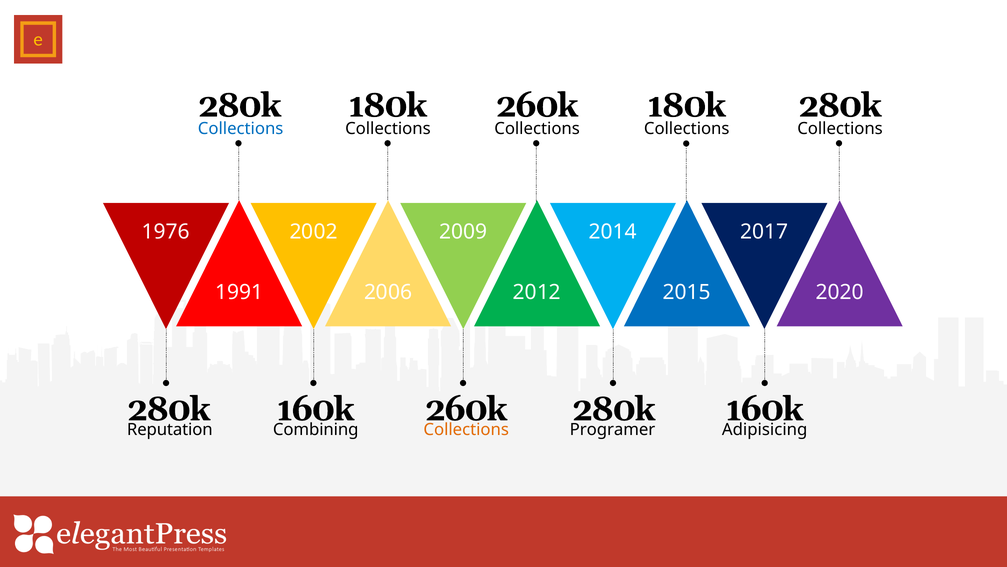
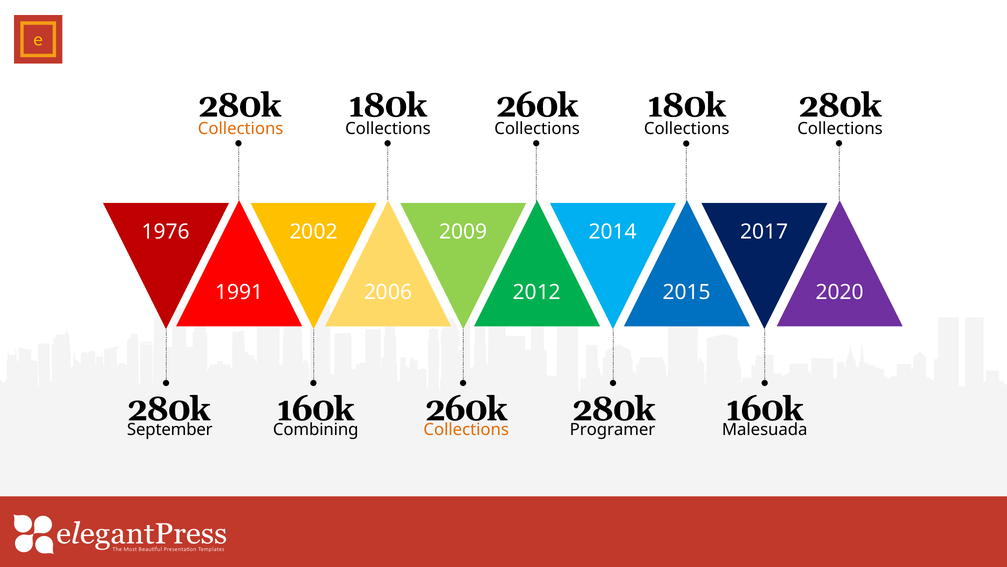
Collections colour: blue -> orange (241, 128)
Reputation: Reputation -> September (170, 429)
Adipisicing: Adipisicing -> Malesuada (765, 429)
